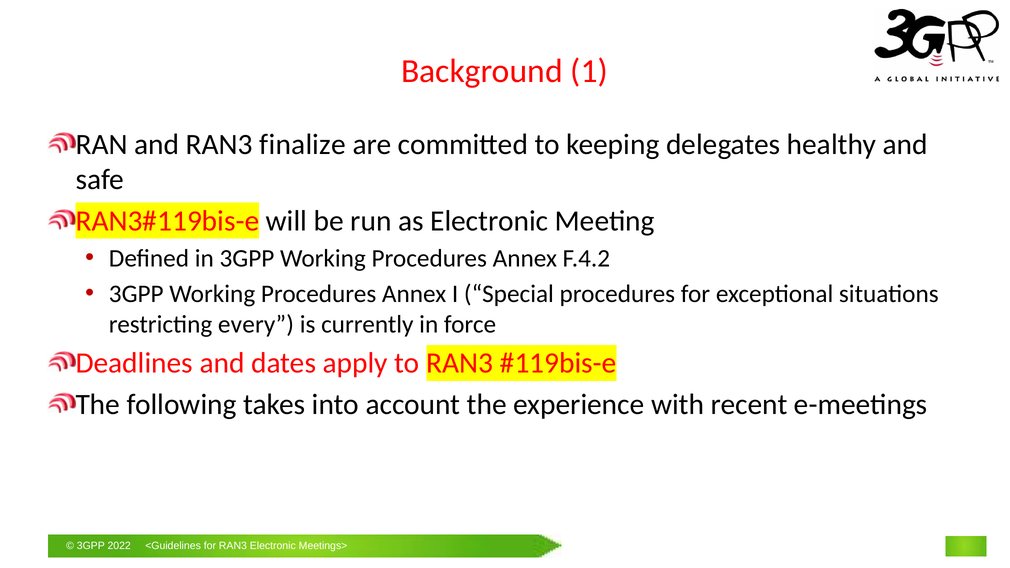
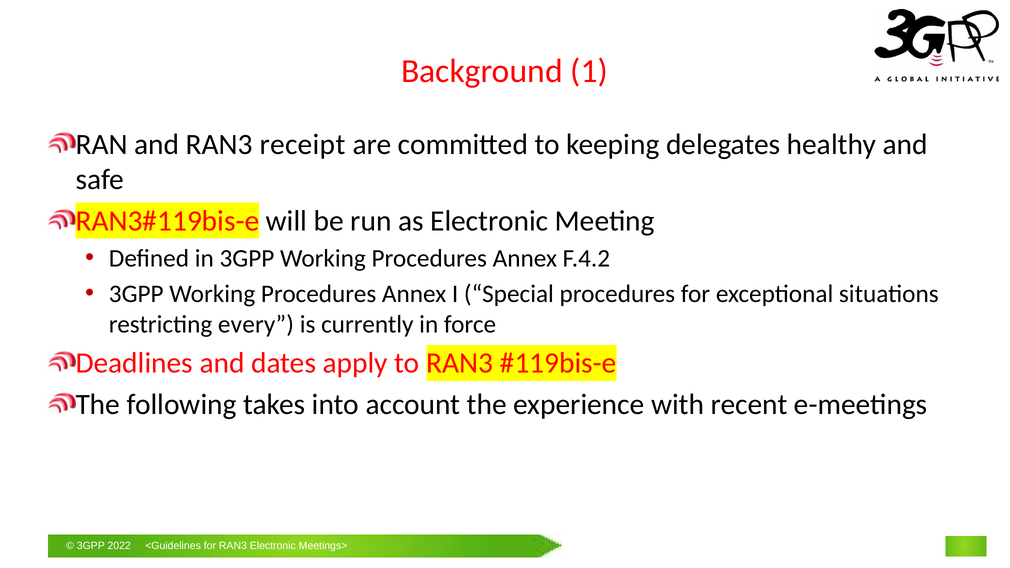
finalize: finalize -> receipt (303, 144)
